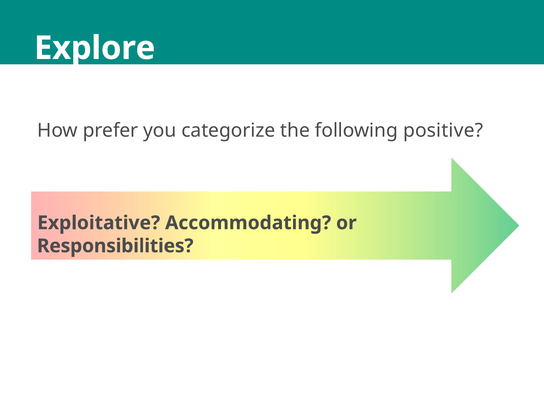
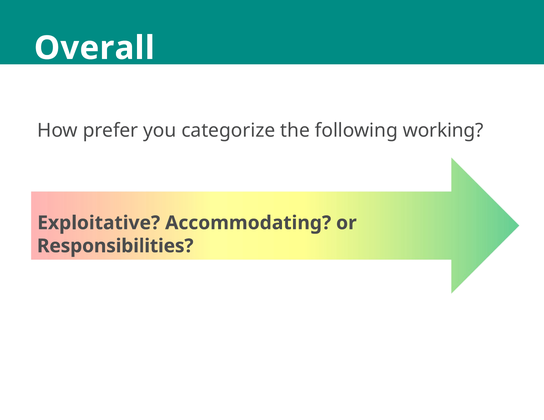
Explore: Explore -> Overall (94, 48)
positive: positive -> working (443, 131)
